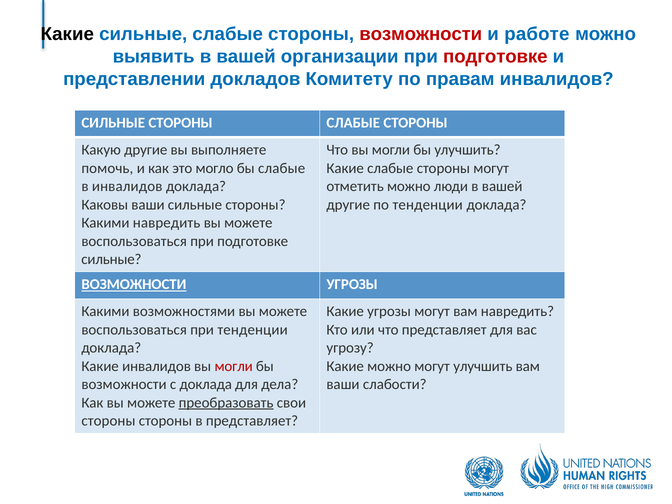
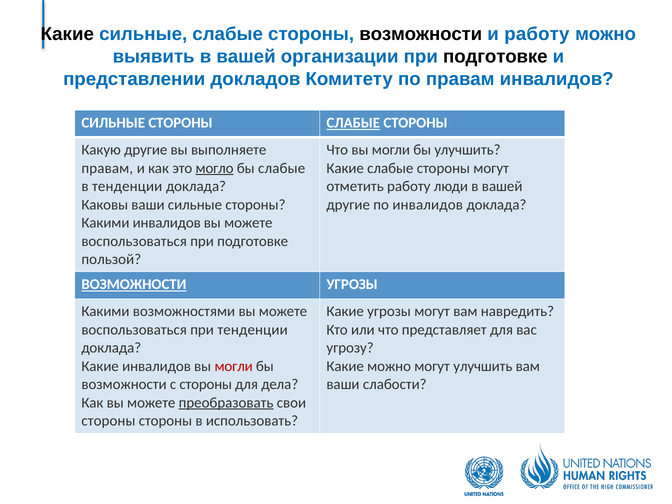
возможности colour: red -> black (421, 34)
и работе: работе -> работу (537, 34)
подготовке colour: red -> black (495, 57)
СЛАБЫЕ underline: none -> present (353, 123)
помочь: помочь -> правам (107, 168)
могло underline: none -> present (215, 168)
в инвалидов: инвалидов -> тенденции (127, 186)
отметить можно: можно -> работу (409, 186)
по тенденции: тенденции -> инвалидов (428, 205)
Какими навредить: навредить -> инвалидов (167, 223)
сильные: сильные -> пользой (111, 259)
с доклада: доклада -> стороны (206, 384)
в представляет: представляет -> использовать (252, 421)
